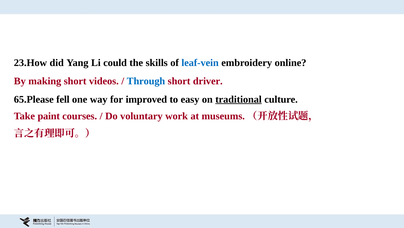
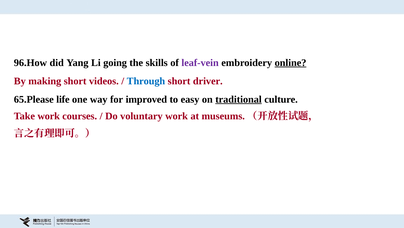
23.How: 23.How -> 96.How (30, 63)
could: could -> going (115, 63)
leaf-vein colour: blue -> purple (200, 63)
online underline: none -> present (291, 63)
fell: fell -> life (63, 100)
Take paint: paint -> work (49, 116)
